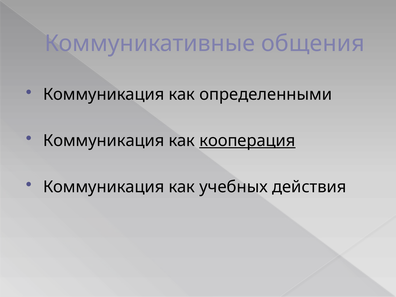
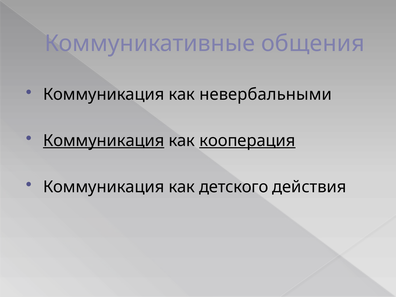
определенными: определенными -> невербальными (266, 95)
Коммуникация underline: none -> present (104, 141)
учебных: учебных -> детского (234, 187)
